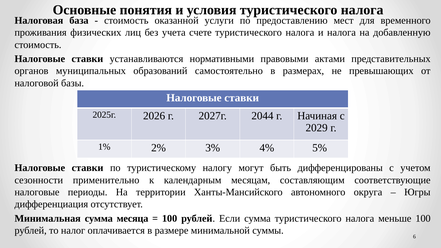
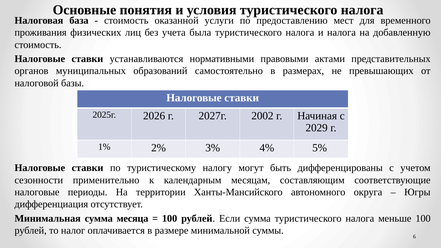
счете: счете -> была (200, 33)
2044: 2044 -> 2002 (262, 116)
